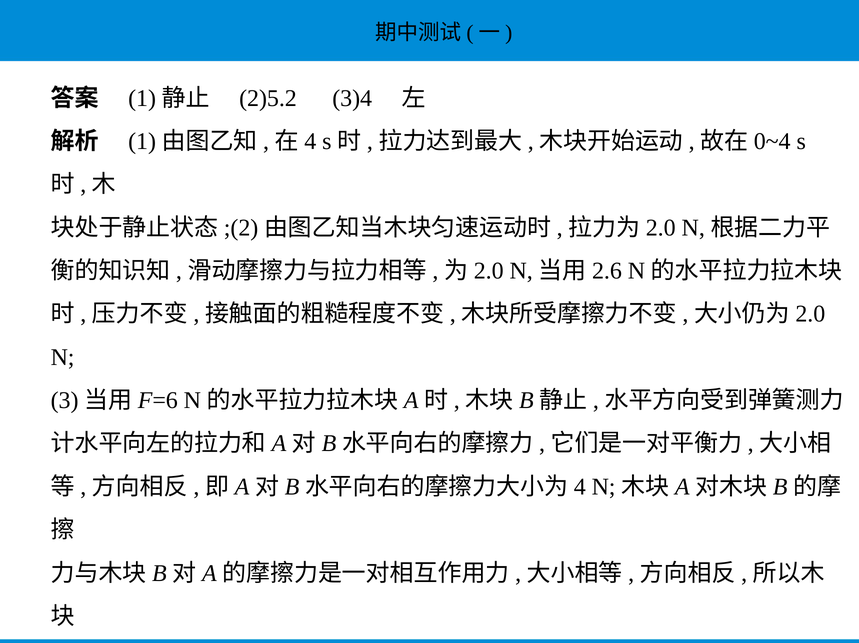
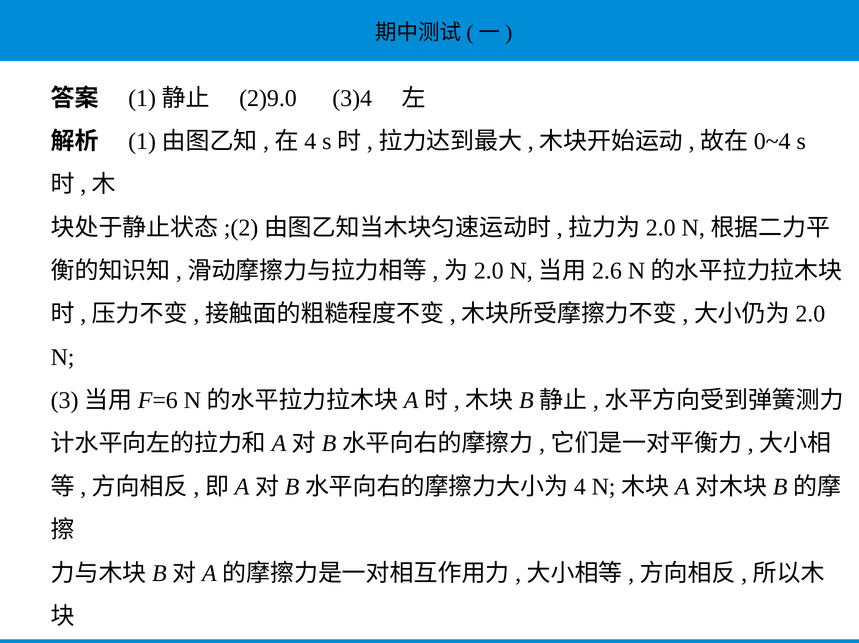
2)5.2: 2)5.2 -> 2)9.0 (268, 98)
